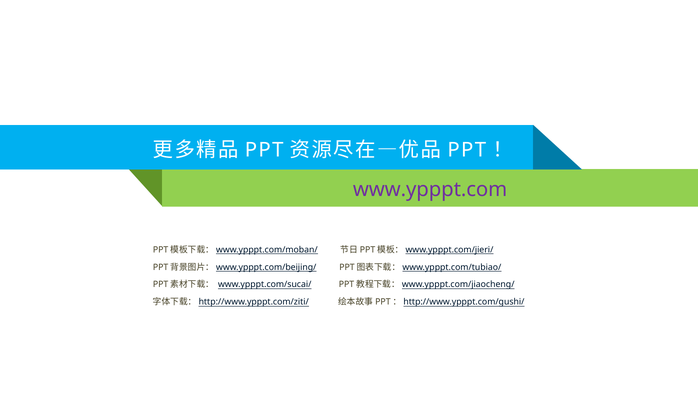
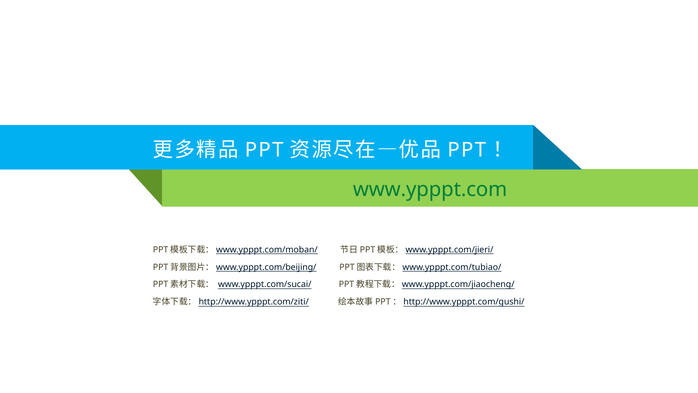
www.ypppt.com colour: purple -> green (430, 189)
